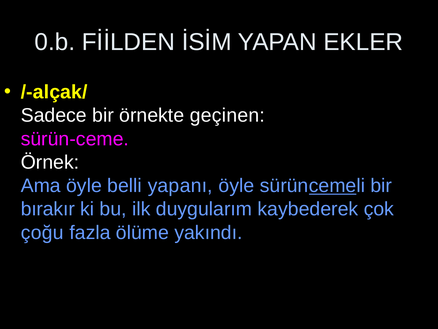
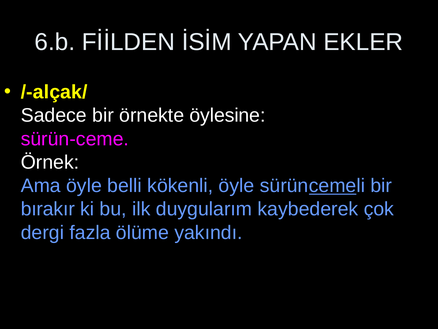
0.b: 0.b -> 6.b (55, 42)
geçinen: geçinen -> öylesine (228, 115)
yapanı: yapanı -> kökenli (180, 185)
çoğu: çoğu -> dergi (42, 232)
